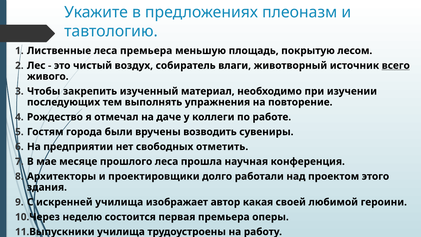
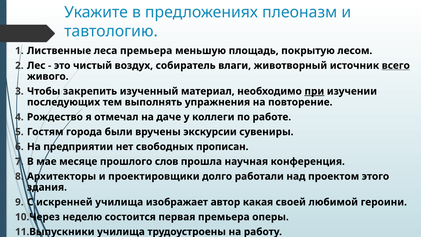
при underline: none -> present (314, 91)
возводить: возводить -> экскурсии (210, 132)
отметить: отметить -> прописан (222, 147)
прошлого леса: леса -> слов (167, 161)
